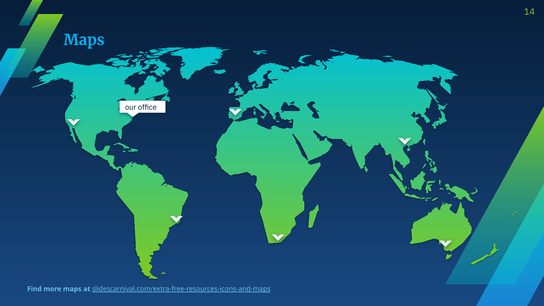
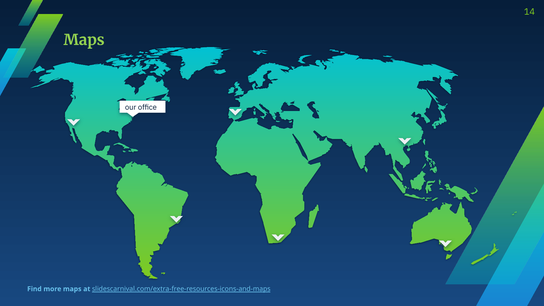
Maps colour: light blue -> light green (84, 40)
